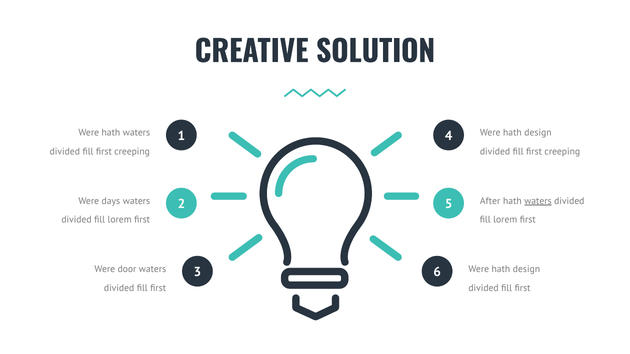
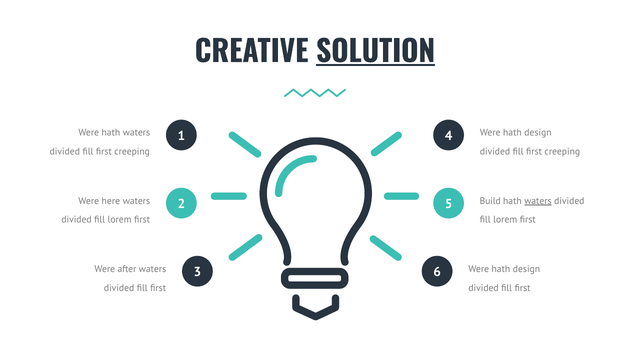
SOLUTION underline: none -> present (376, 52)
days: days -> here (111, 201)
After: After -> Build (490, 201)
door: door -> after (127, 269)
